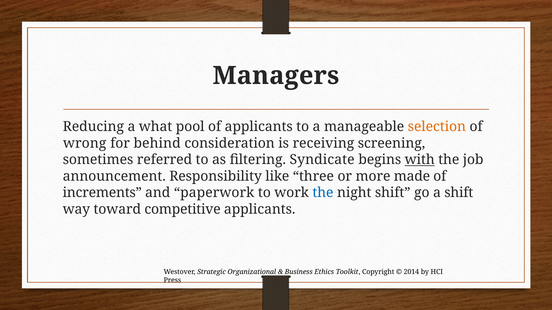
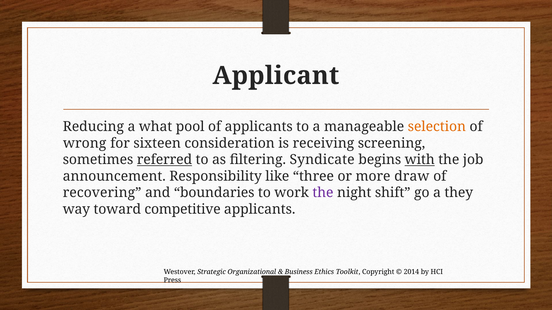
Managers: Managers -> Applicant (276, 76)
behind: behind -> sixteen (157, 143)
referred underline: none -> present (164, 160)
made: made -> draw (412, 176)
increments: increments -> recovering (102, 193)
paperwork: paperwork -> boundaries (214, 193)
the colour: blue -> purple (323, 193)
a shift: shift -> they (459, 193)
